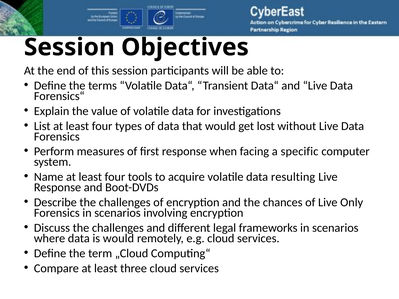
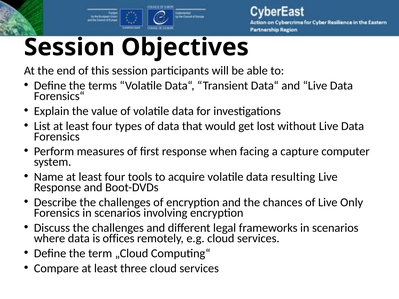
specific: specific -> capture (300, 152)
is would: would -> offices (119, 239)
